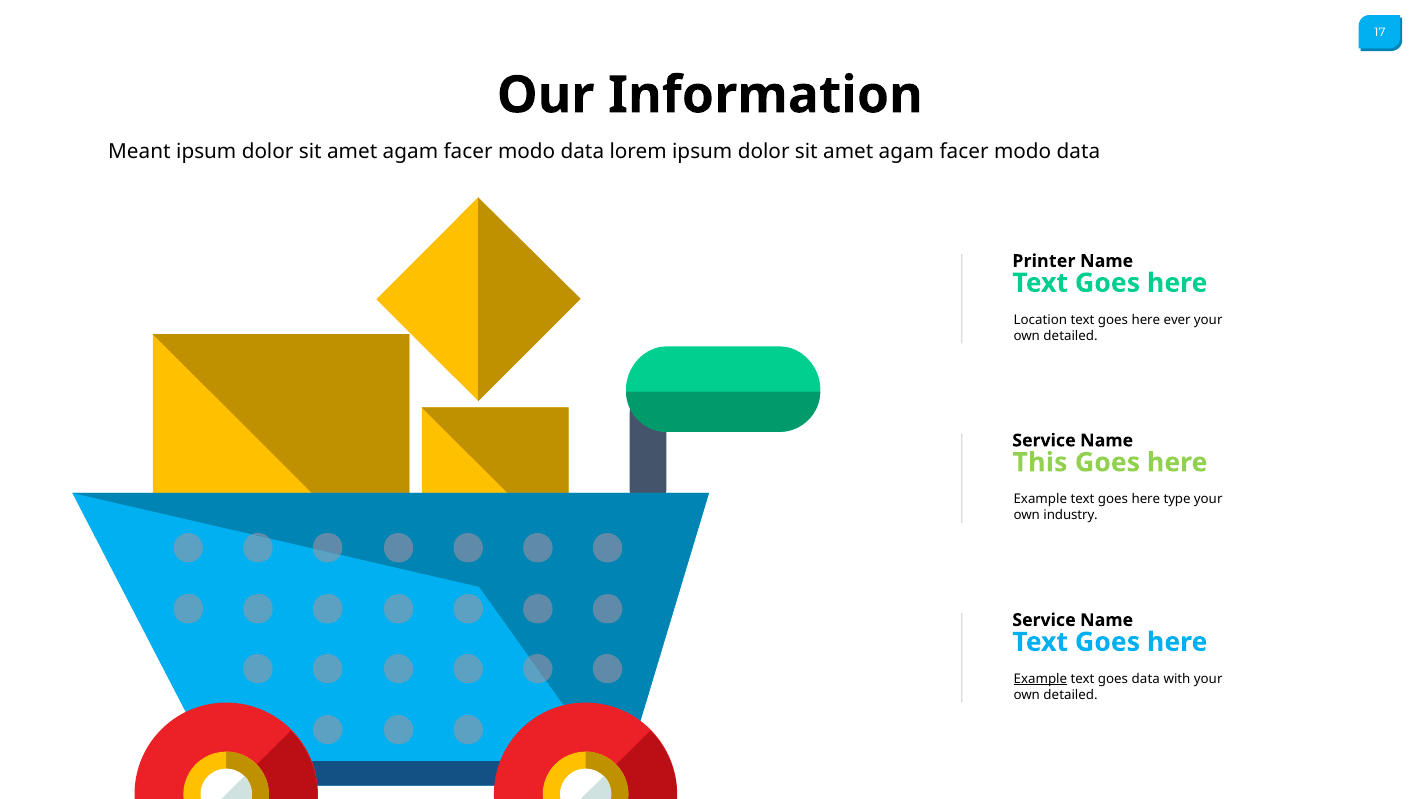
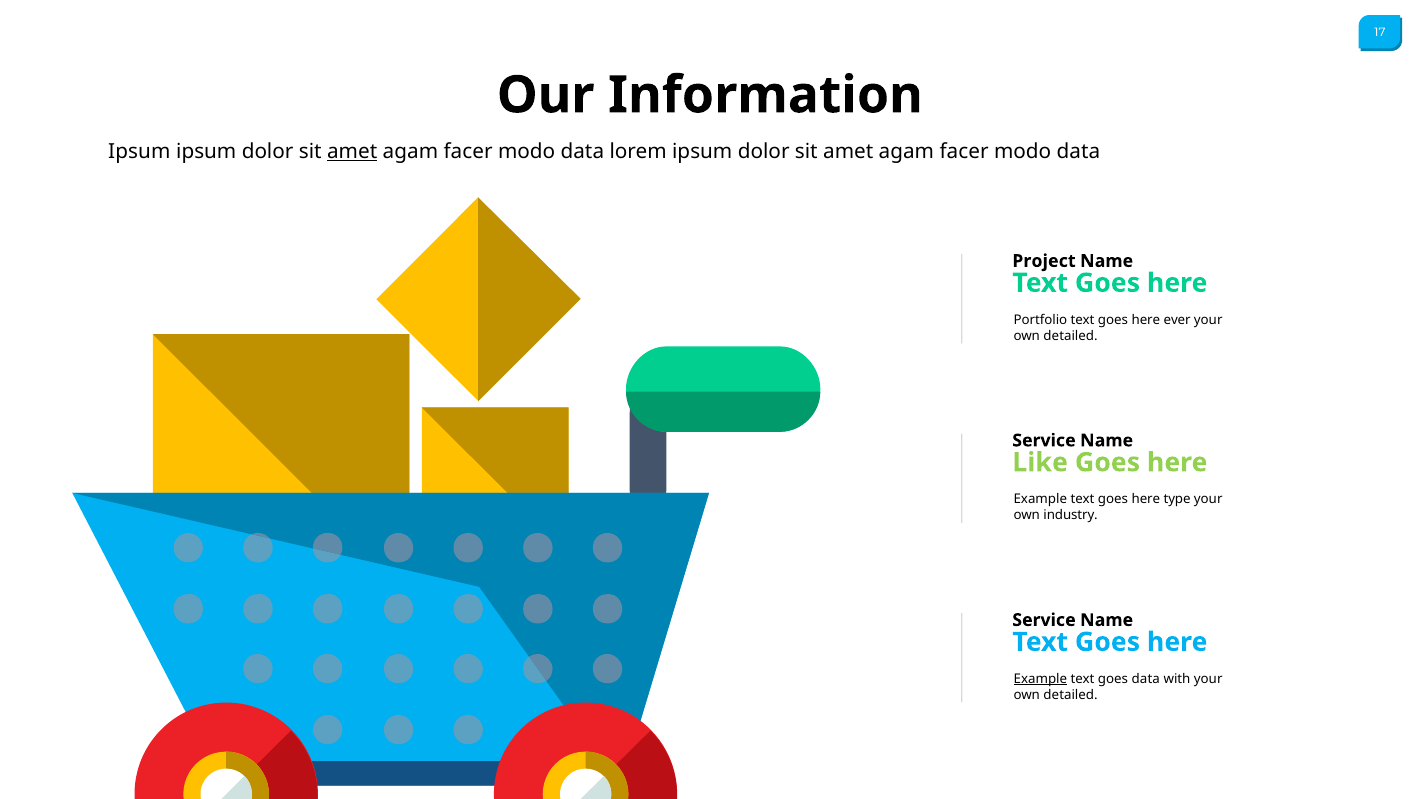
Meant: Meant -> Ipsum (139, 151)
amet underline: none -> present (352, 151)
Printer: Printer -> Project (1044, 261)
Location: Location -> Portfolio (1040, 320)
This: This -> Like (1040, 462)
